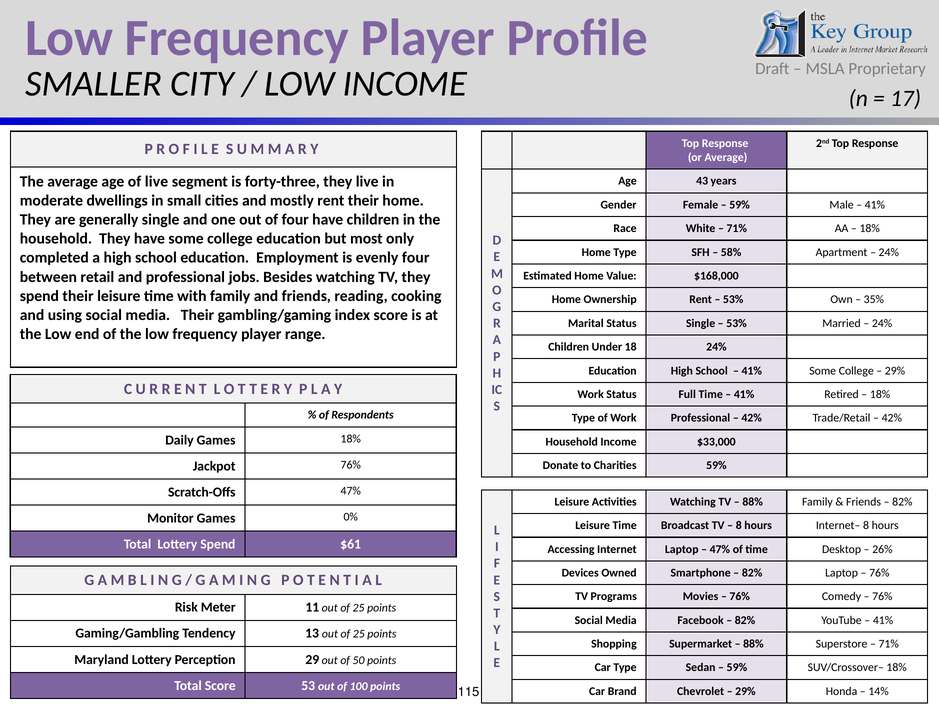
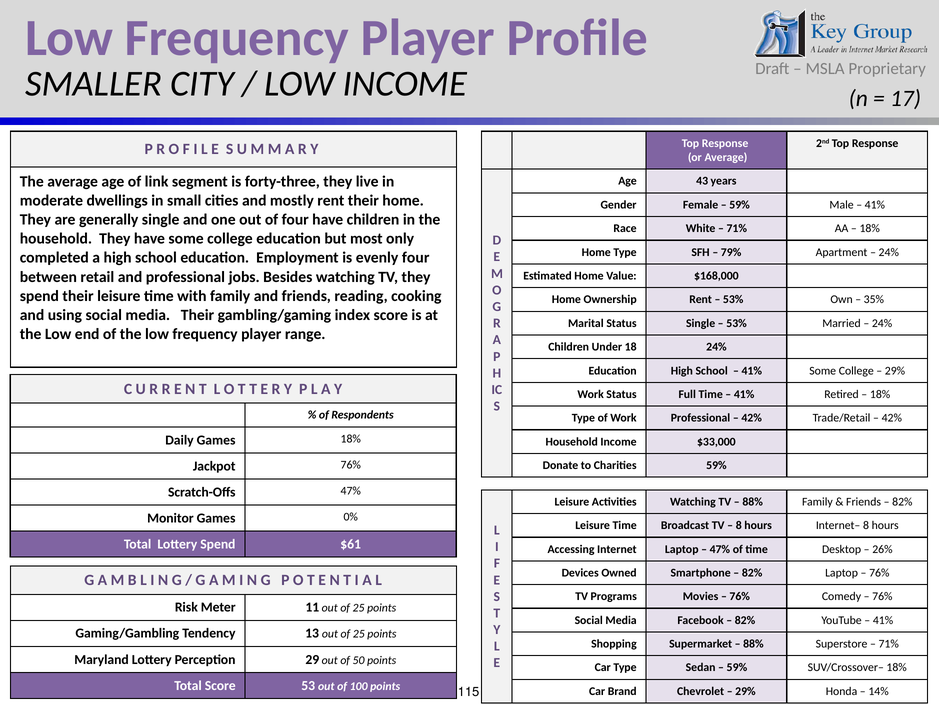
of live: live -> link (157, 182)
58%: 58% -> 79% (731, 252)
